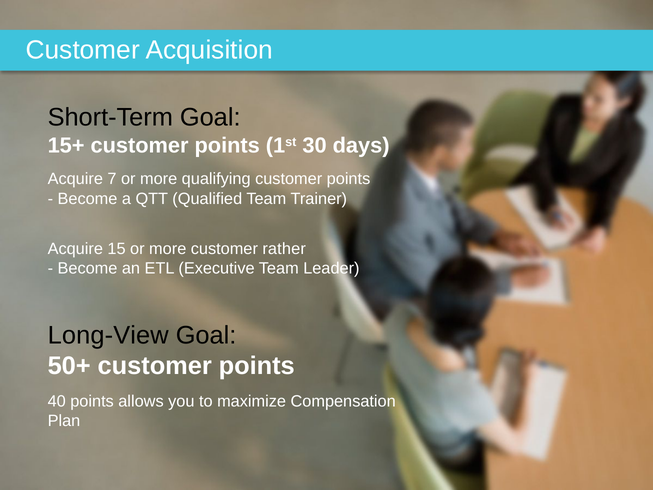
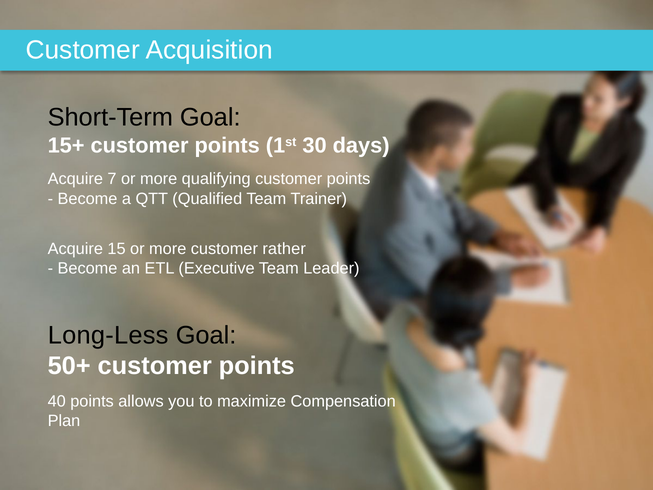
Long-View: Long-View -> Long-Less (108, 335)
